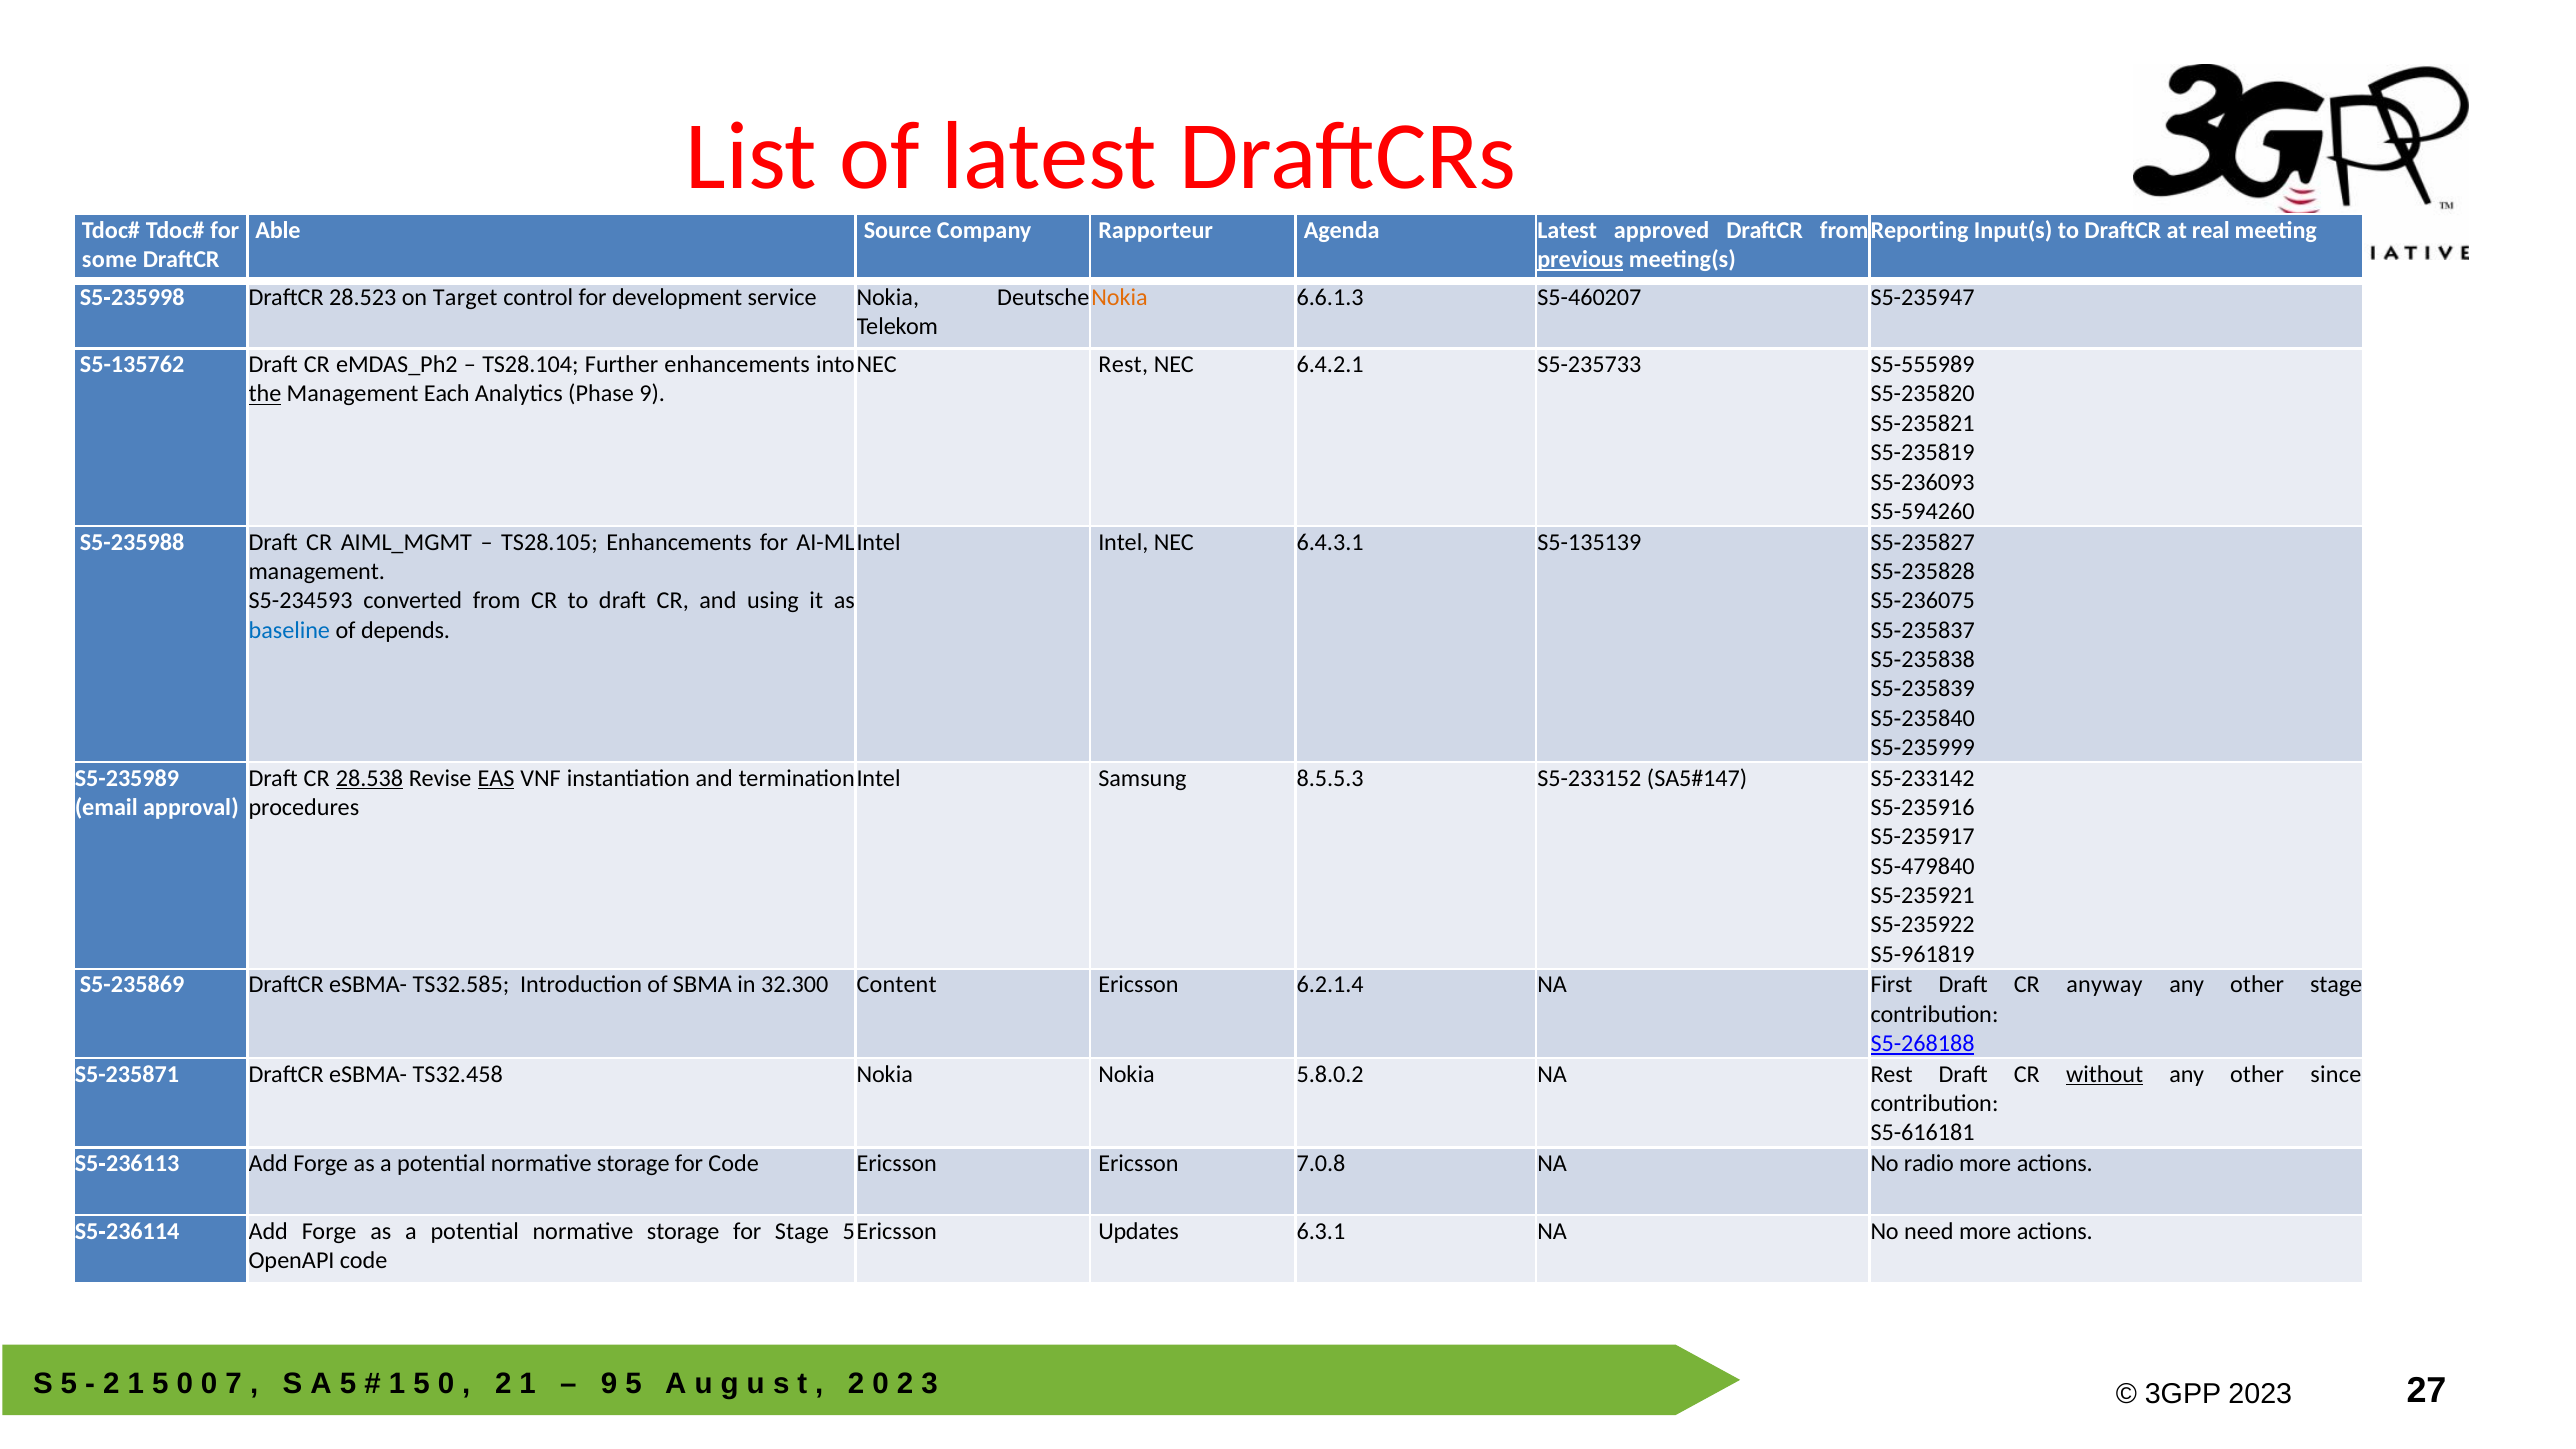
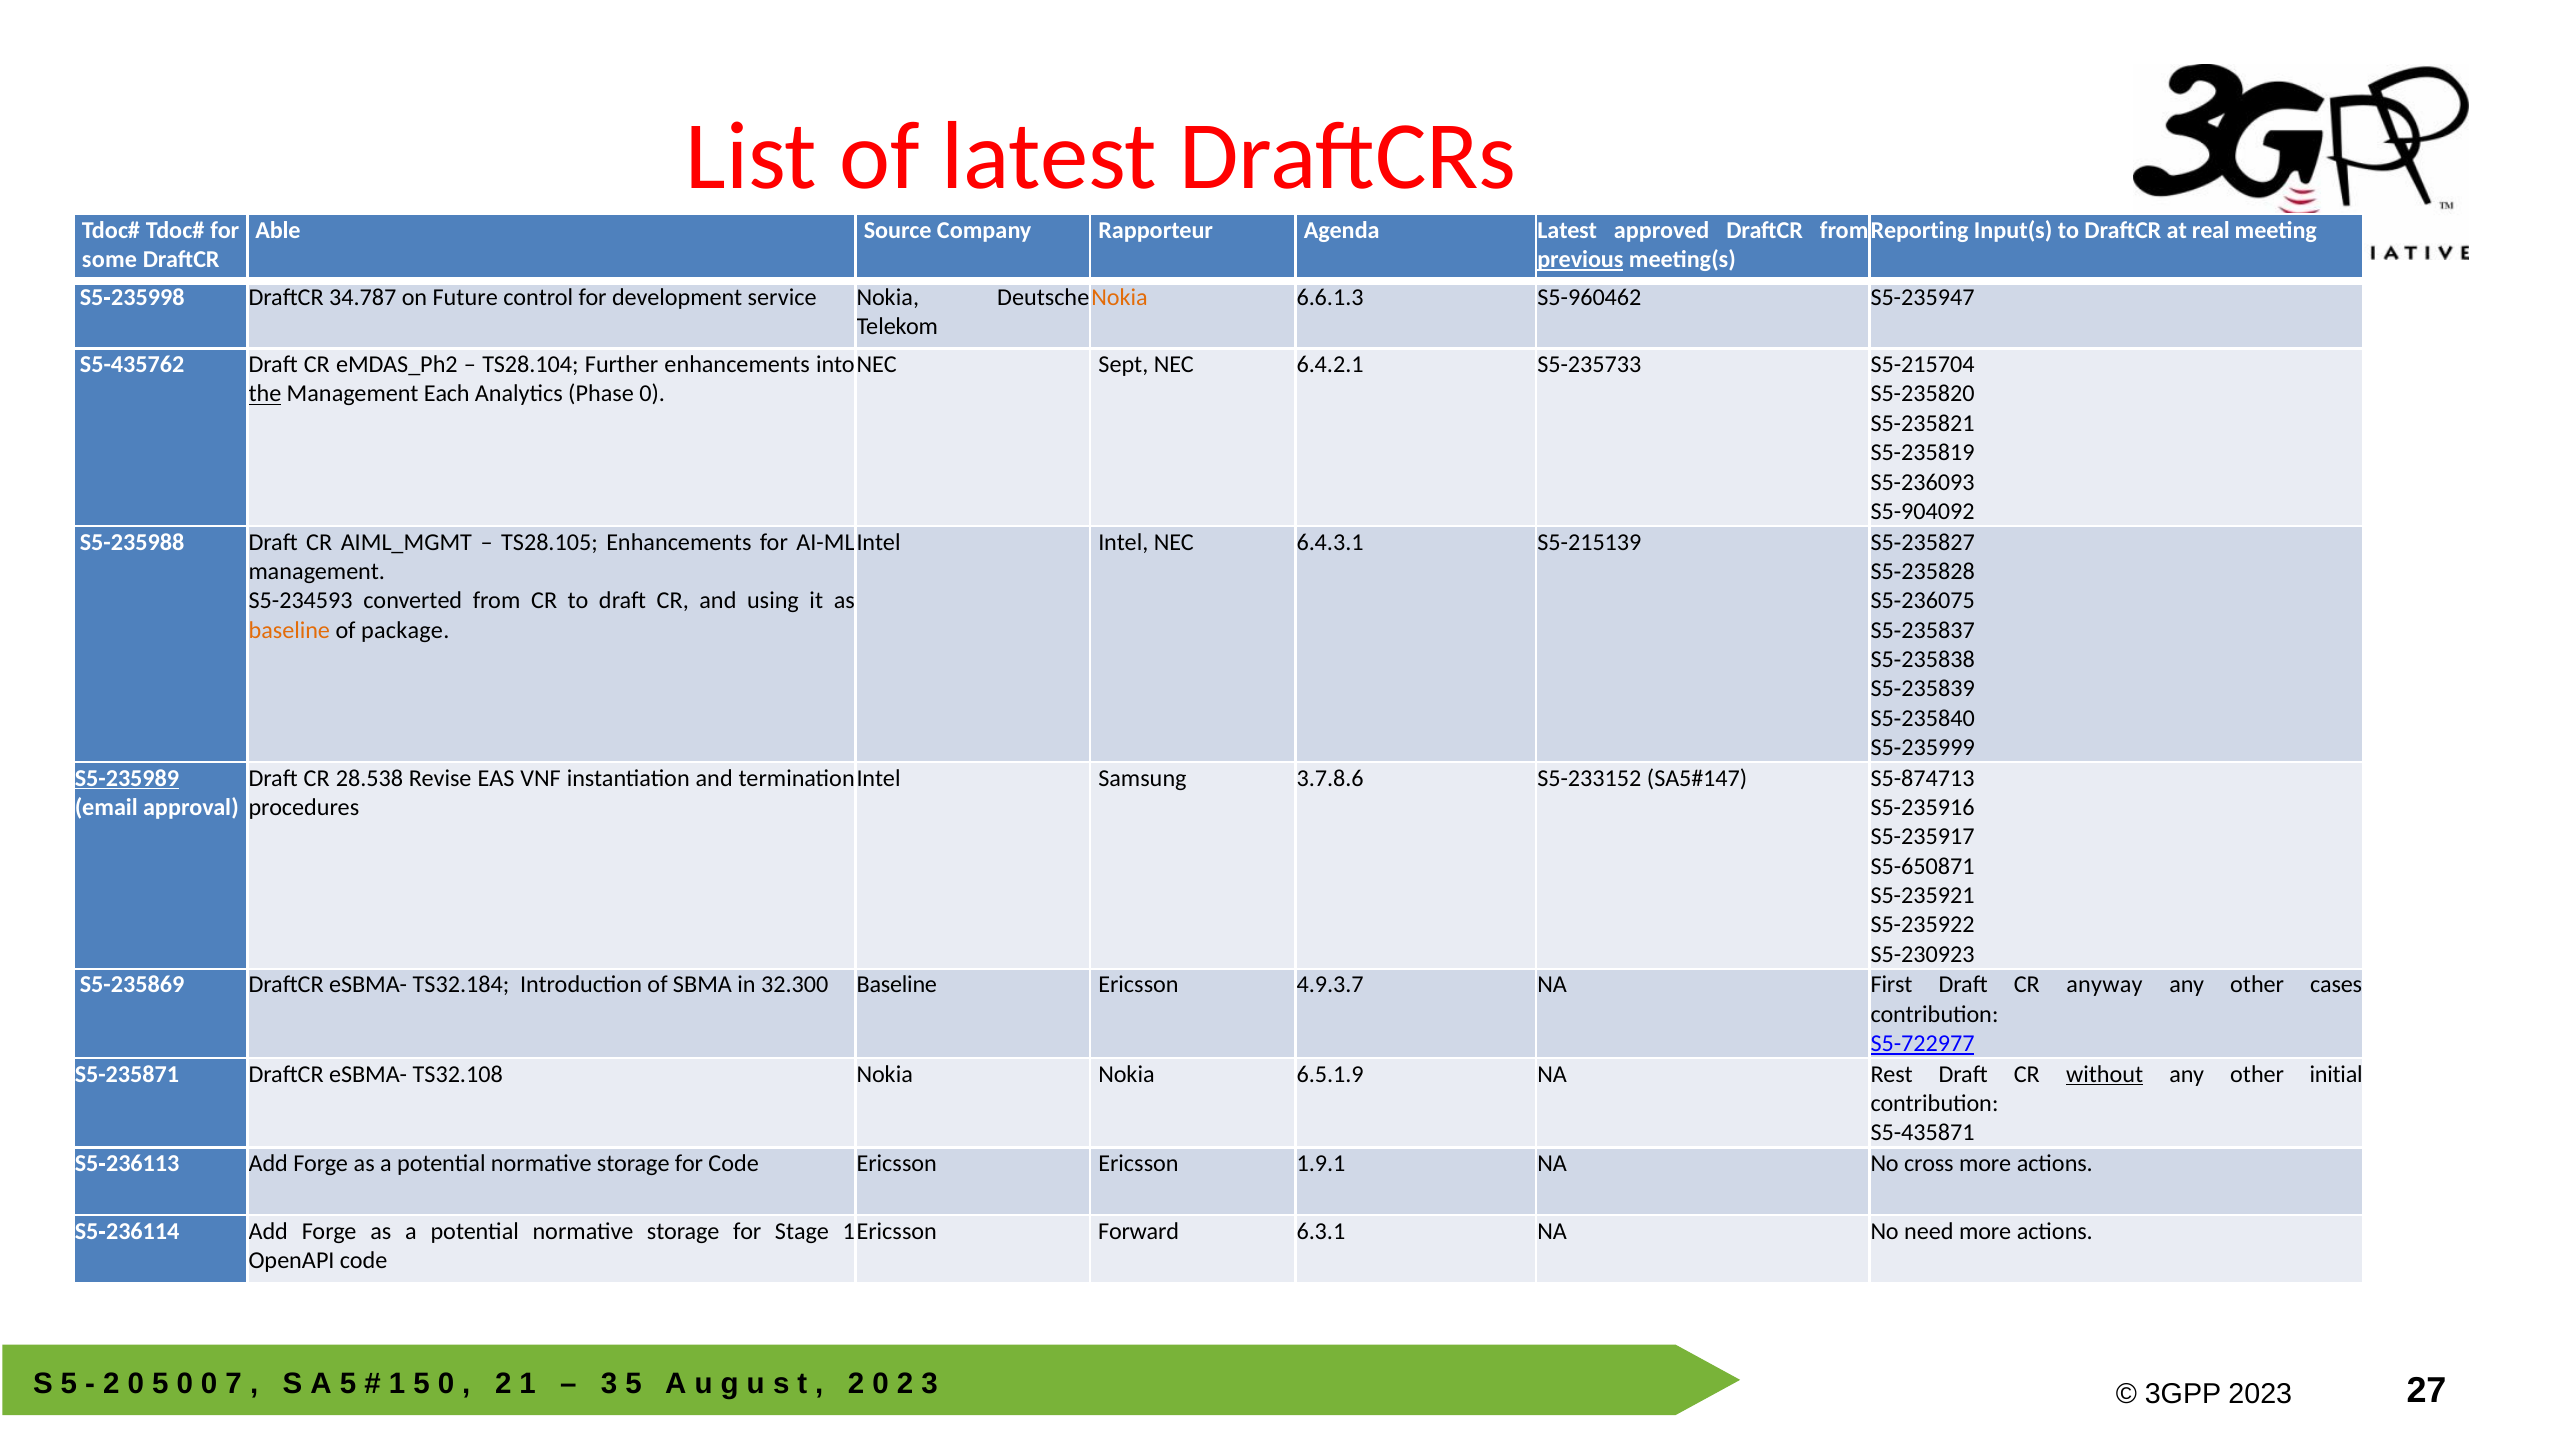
S5-460207: S5-460207 -> S5-960462 (1589, 297)
28.523: 28.523 -> 34.787 (363, 297)
Target: Target -> Future (465, 297)
S5-135762: S5-135762 -> S5-435762 (132, 365)
NEC Rest: Rest -> Sept (1123, 365)
S5-555989: S5-555989 -> S5-215704 (1923, 365)
Phase 9: 9 -> 0 (652, 394)
S5-594260: S5-594260 -> S5-904092 (1923, 511)
S5-135139: S5-135139 -> S5-215139 (1589, 542)
baseline colour: blue -> orange (289, 630)
depends: depends -> package (405, 630)
S5-235989 underline: none -> present (127, 778)
28.538 underline: present -> none (369, 778)
EAS underline: present -> none (496, 778)
8.5.5.3: 8.5.5.3 -> 3.7.8.6 (1330, 778)
S5-233142: S5-233142 -> S5-874713 (1923, 778)
S5-479840: S5-479840 -> S5-650871 (1923, 866)
S5-961819: S5-961819 -> S5-230923 (1923, 954)
TS32.585: TS32.585 -> TS32.184 (461, 985)
32.300 Content: Content -> Baseline (897, 985)
6.2.1.4: 6.2.1.4 -> 4.9.3.7 (1330, 985)
other stage: stage -> cases (2336, 985)
S5-268188: S5-268188 -> S5-722977 (1923, 1044)
TS32.458: TS32.458 -> TS32.108 (458, 1074)
5.8.0.2: 5.8.0.2 -> 6.5.1.9 (1330, 1074)
since: since -> initial (2336, 1074)
S5-616181: S5-616181 -> S5-435871 (1923, 1133)
7.0.8: 7.0.8 -> 1.9.1 (1321, 1163)
radio: radio -> cross (1929, 1163)
Updates: Updates -> Forward (1139, 1231)
Stage 5: 5 -> 1 (849, 1231)
1: 1 -> 0 (136, 1384)
9: 9 -> 3 (609, 1384)
